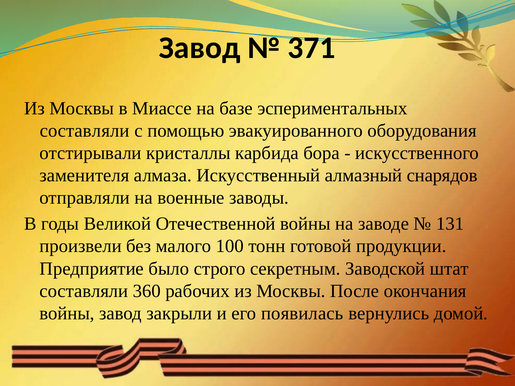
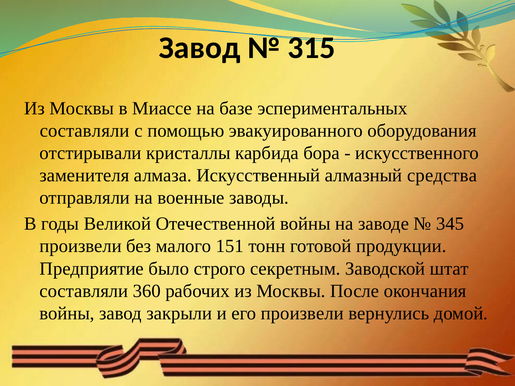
371: 371 -> 315 (311, 48)
снарядов: снарядов -> средства (442, 176)
131: 131 -> 345 (450, 224)
100: 100 -> 151 (230, 246)
его появилась: появилась -> произвели (302, 313)
